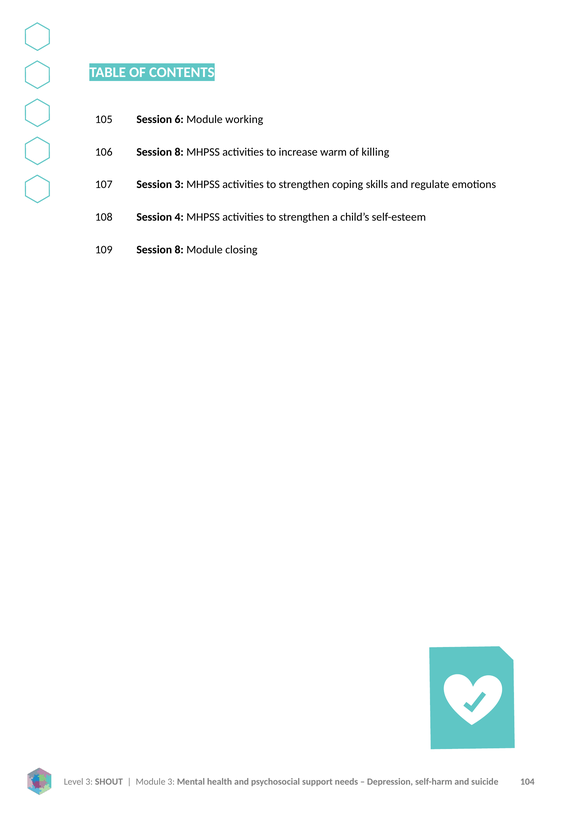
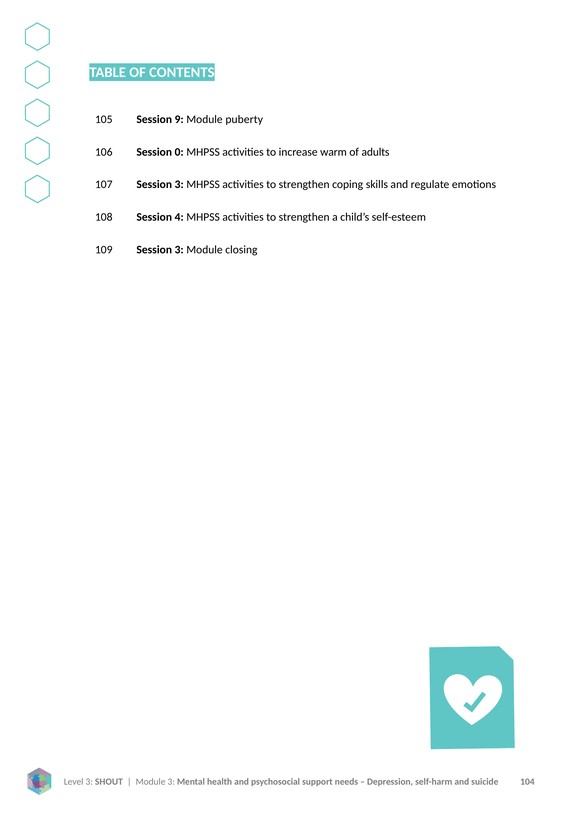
6: 6 -> 9 (179, 119)
working: working -> puberty (244, 119)
8: 8 -> 0 (179, 152)
killing: killing -> adults (376, 152)
8: 8 -> 3 (179, 250)
